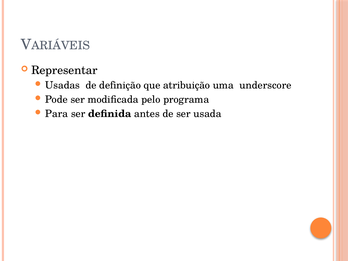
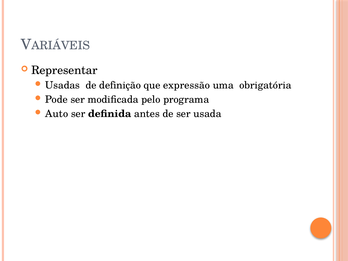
atribuição: atribuição -> expressão (187, 85)
underscore: underscore -> obrigatória (265, 85)
Para: Para -> Auto (57, 114)
